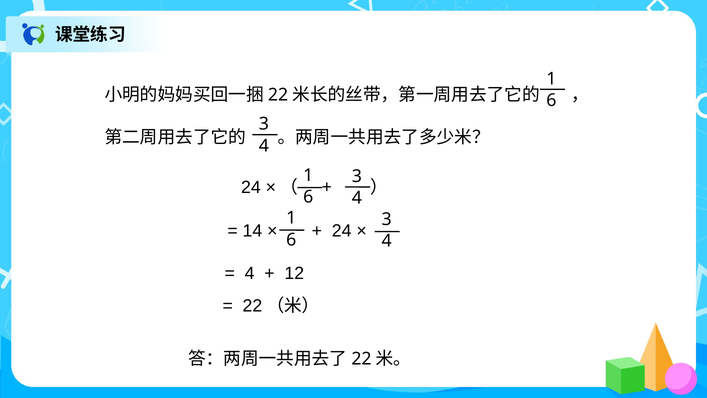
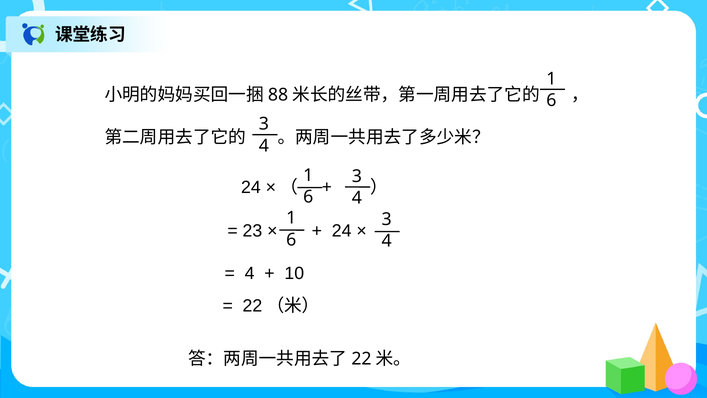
22: 22 -> 88 (278, 95)
14: 14 -> 23 (252, 231)
12: 12 -> 10 (294, 273)
